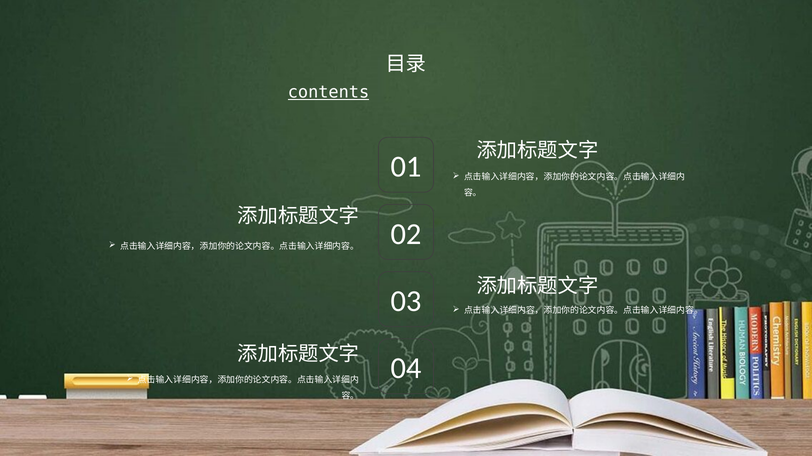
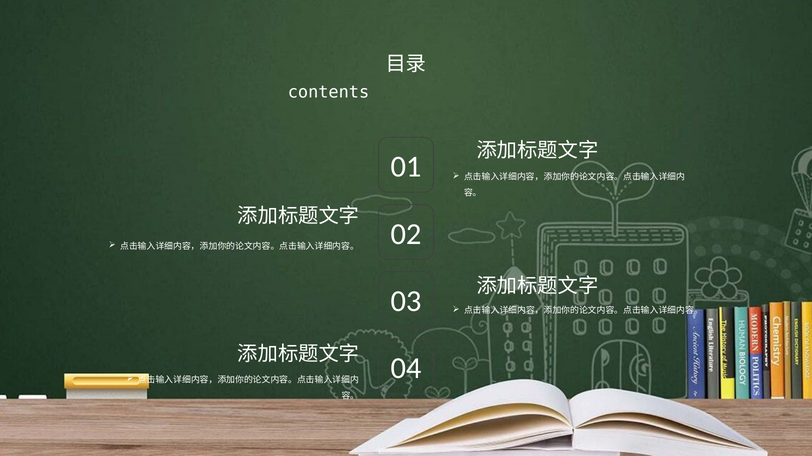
contents underline: present -> none (328, 92)
